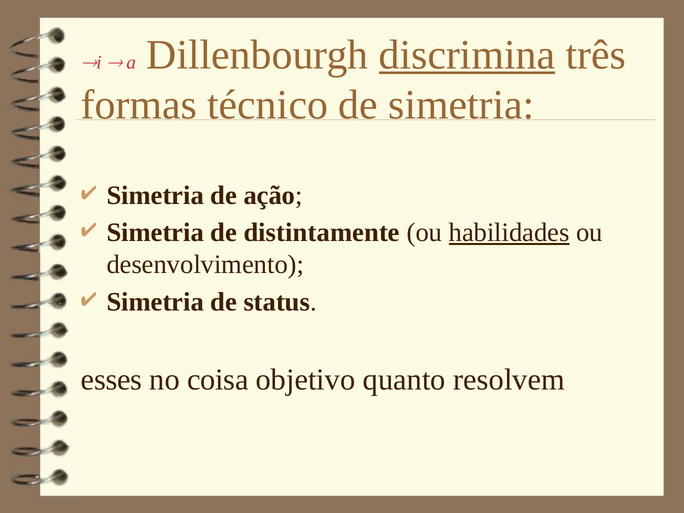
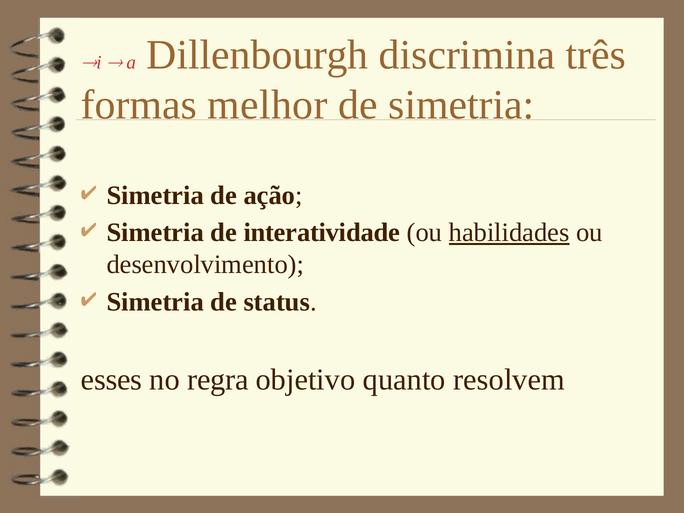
discrimina underline: present -> none (467, 55)
técnico: técnico -> melhor (267, 105)
distintamente: distintamente -> interatividade (322, 233)
coisa: coisa -> regra (218, 380)
